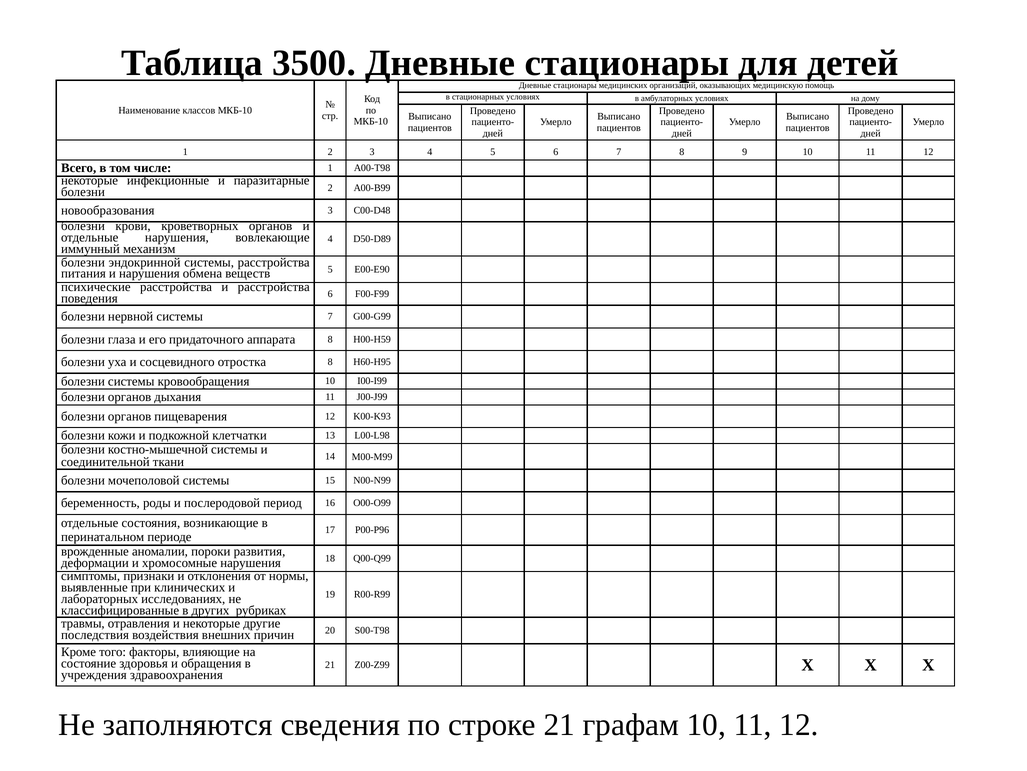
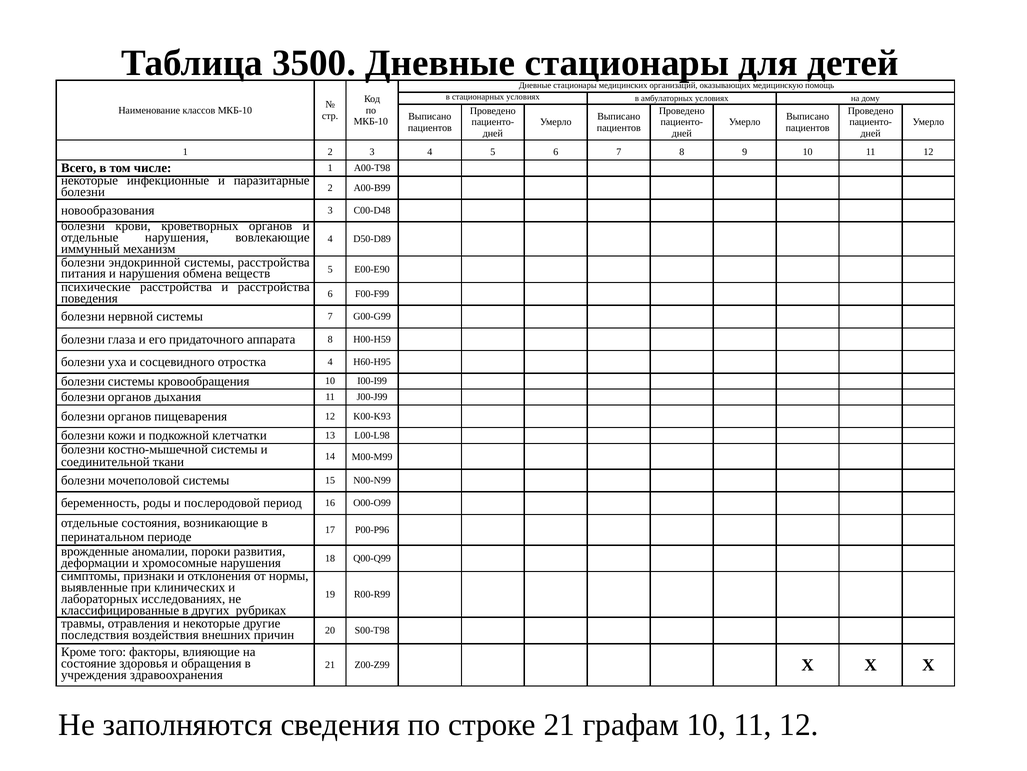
отростка 8: 8 -> 4 (330, 362)
